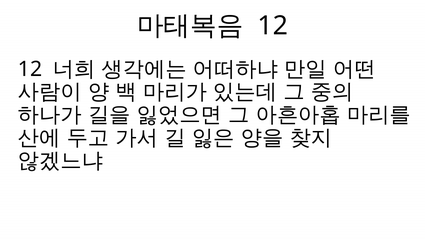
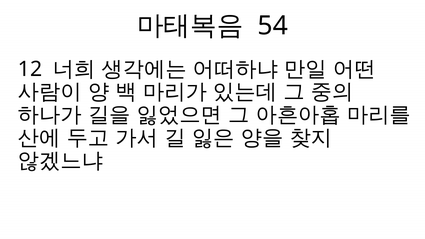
12: 12 -> 54 (273, 26)
